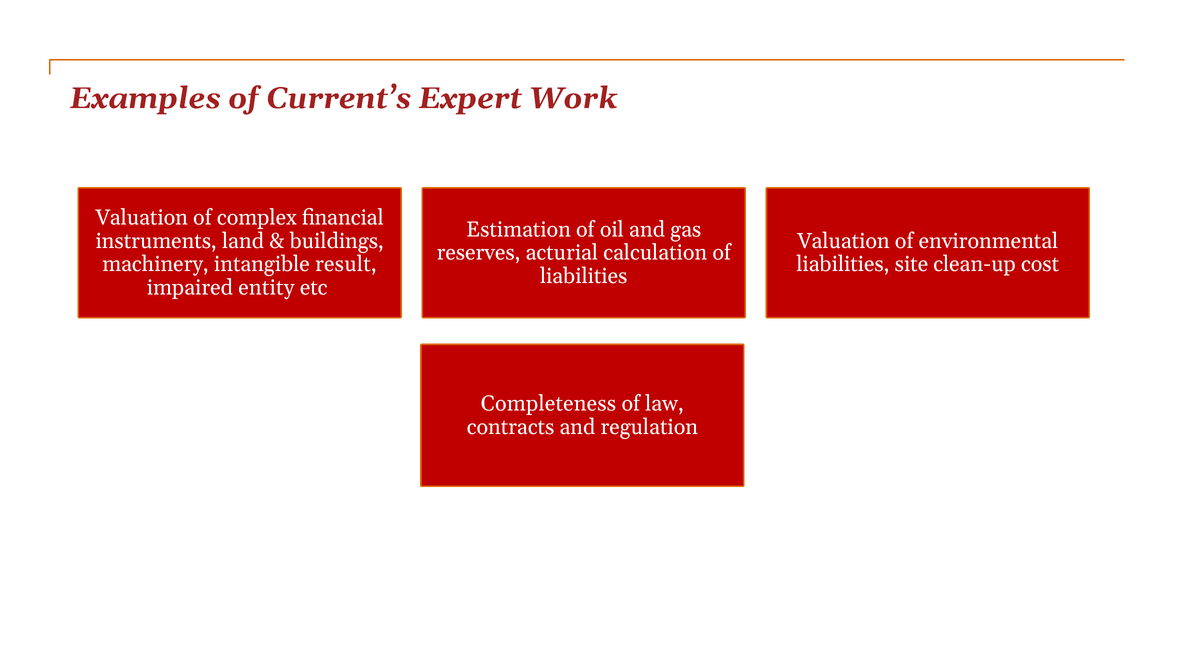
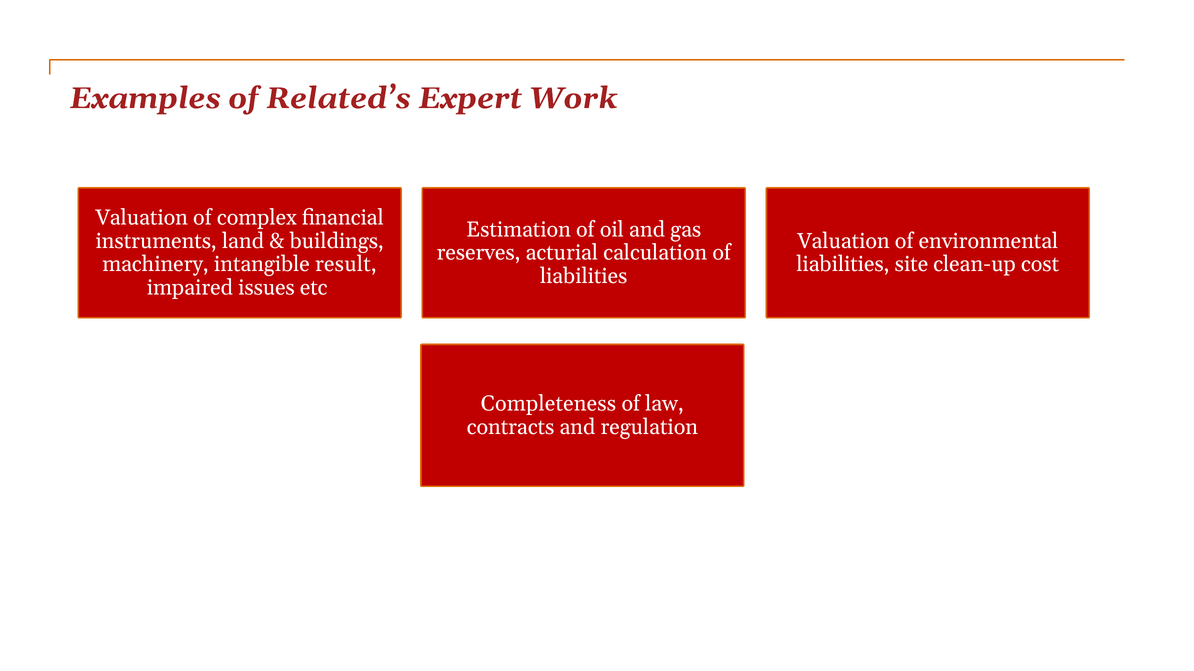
Current’s: Current’s -> Related’s (338, 98)
entity: entity -> issues (267, 288)
